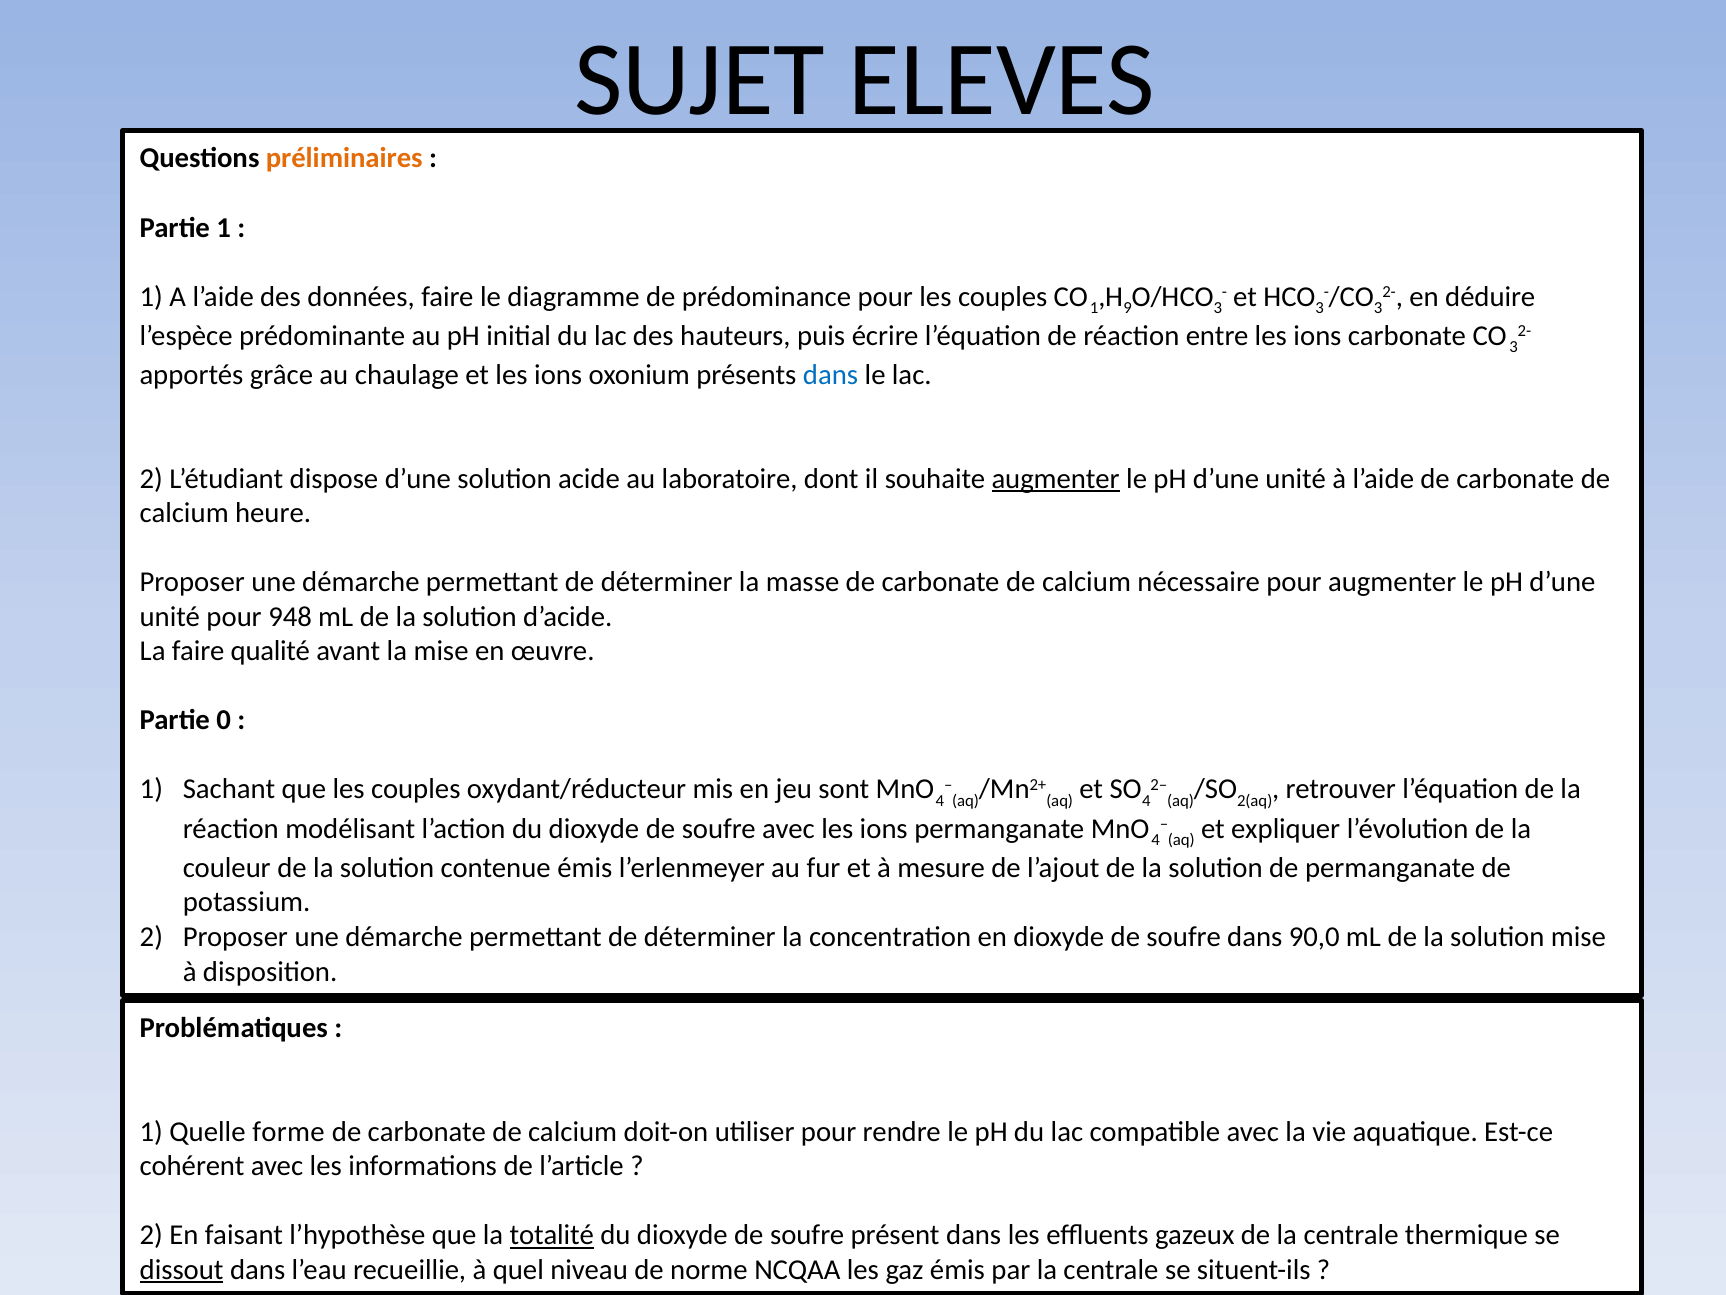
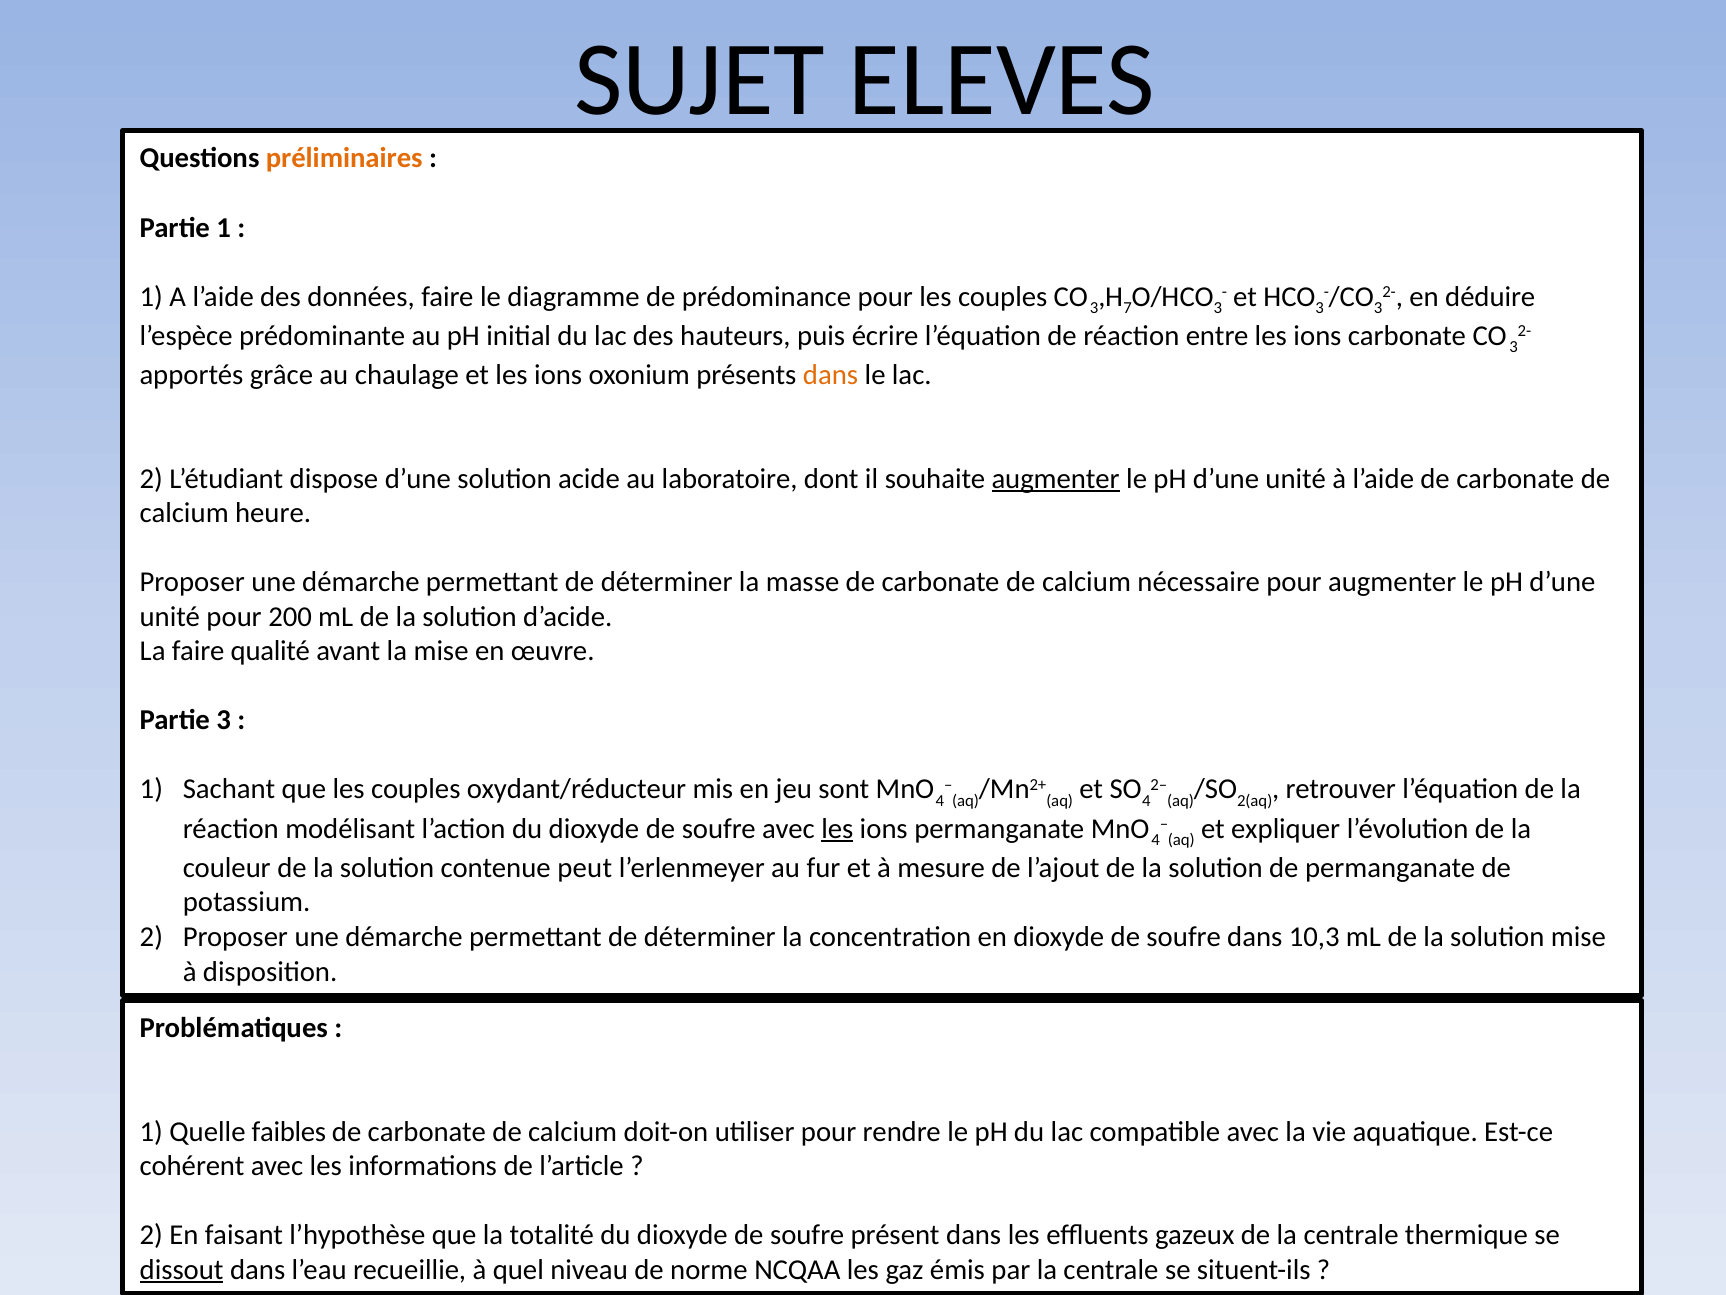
1: 1 -> 3 (1094, 308)
9: 9 -> 7 (1128, 308)
dans colour: blue -> orange (831, 375)
948: 948 -> 200 (290, 617)
Partie 0: 0 -> 3 (224, 720)
les underline: none -> present (837, 828)
contenue émis: émis -> peut (585, 868)
90,0: 90,0 -> 10,3 (1314, 937)
forme: forme -> faibles (289, 1131)
totalité underline: present -> none (552, 1235)
